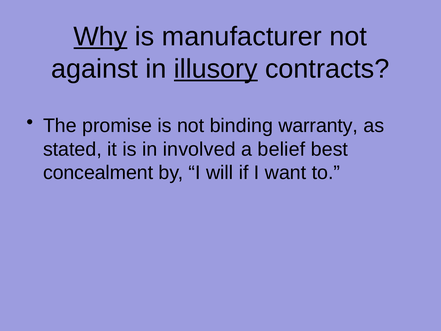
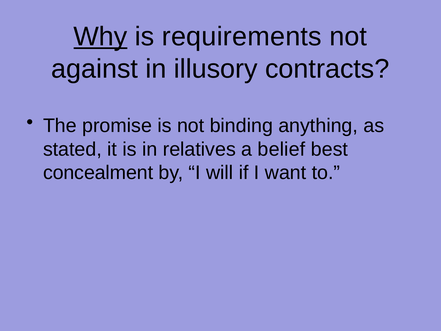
manufacturer: manufacturer -> requirements (242, 36)
illusory underline: present -> none (216, 69)
warranty: warranty -> anything (318, 126)
involved: involved -> relatives (199, 149)
